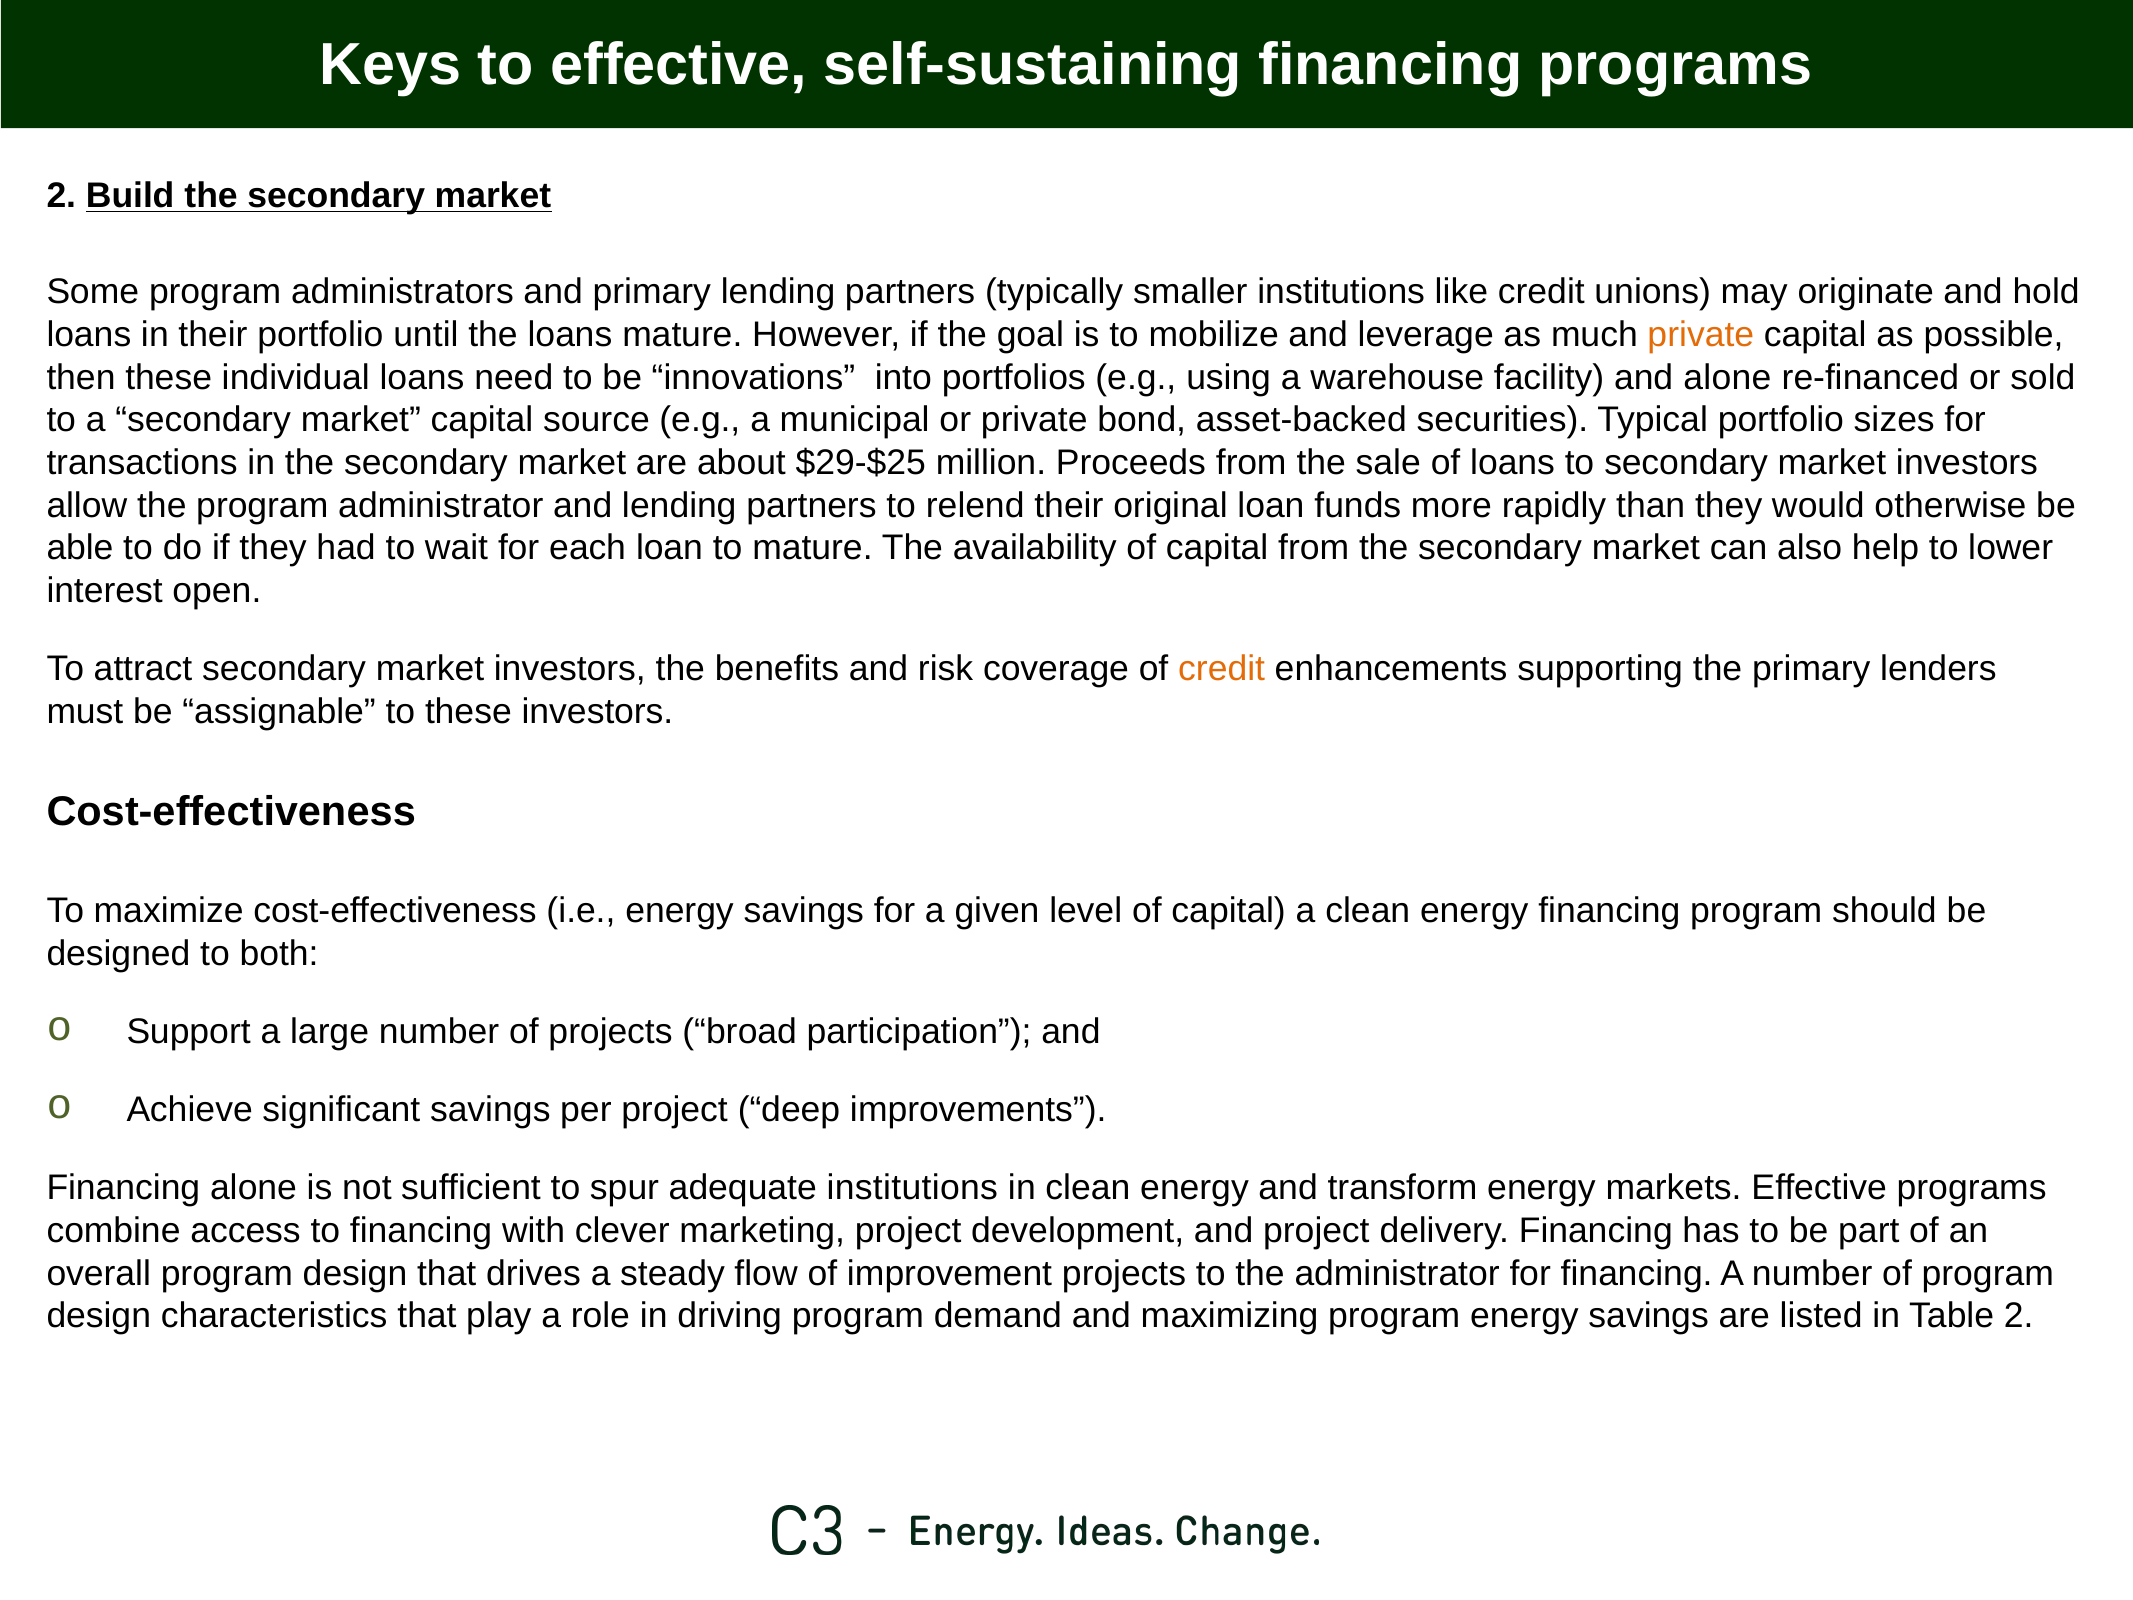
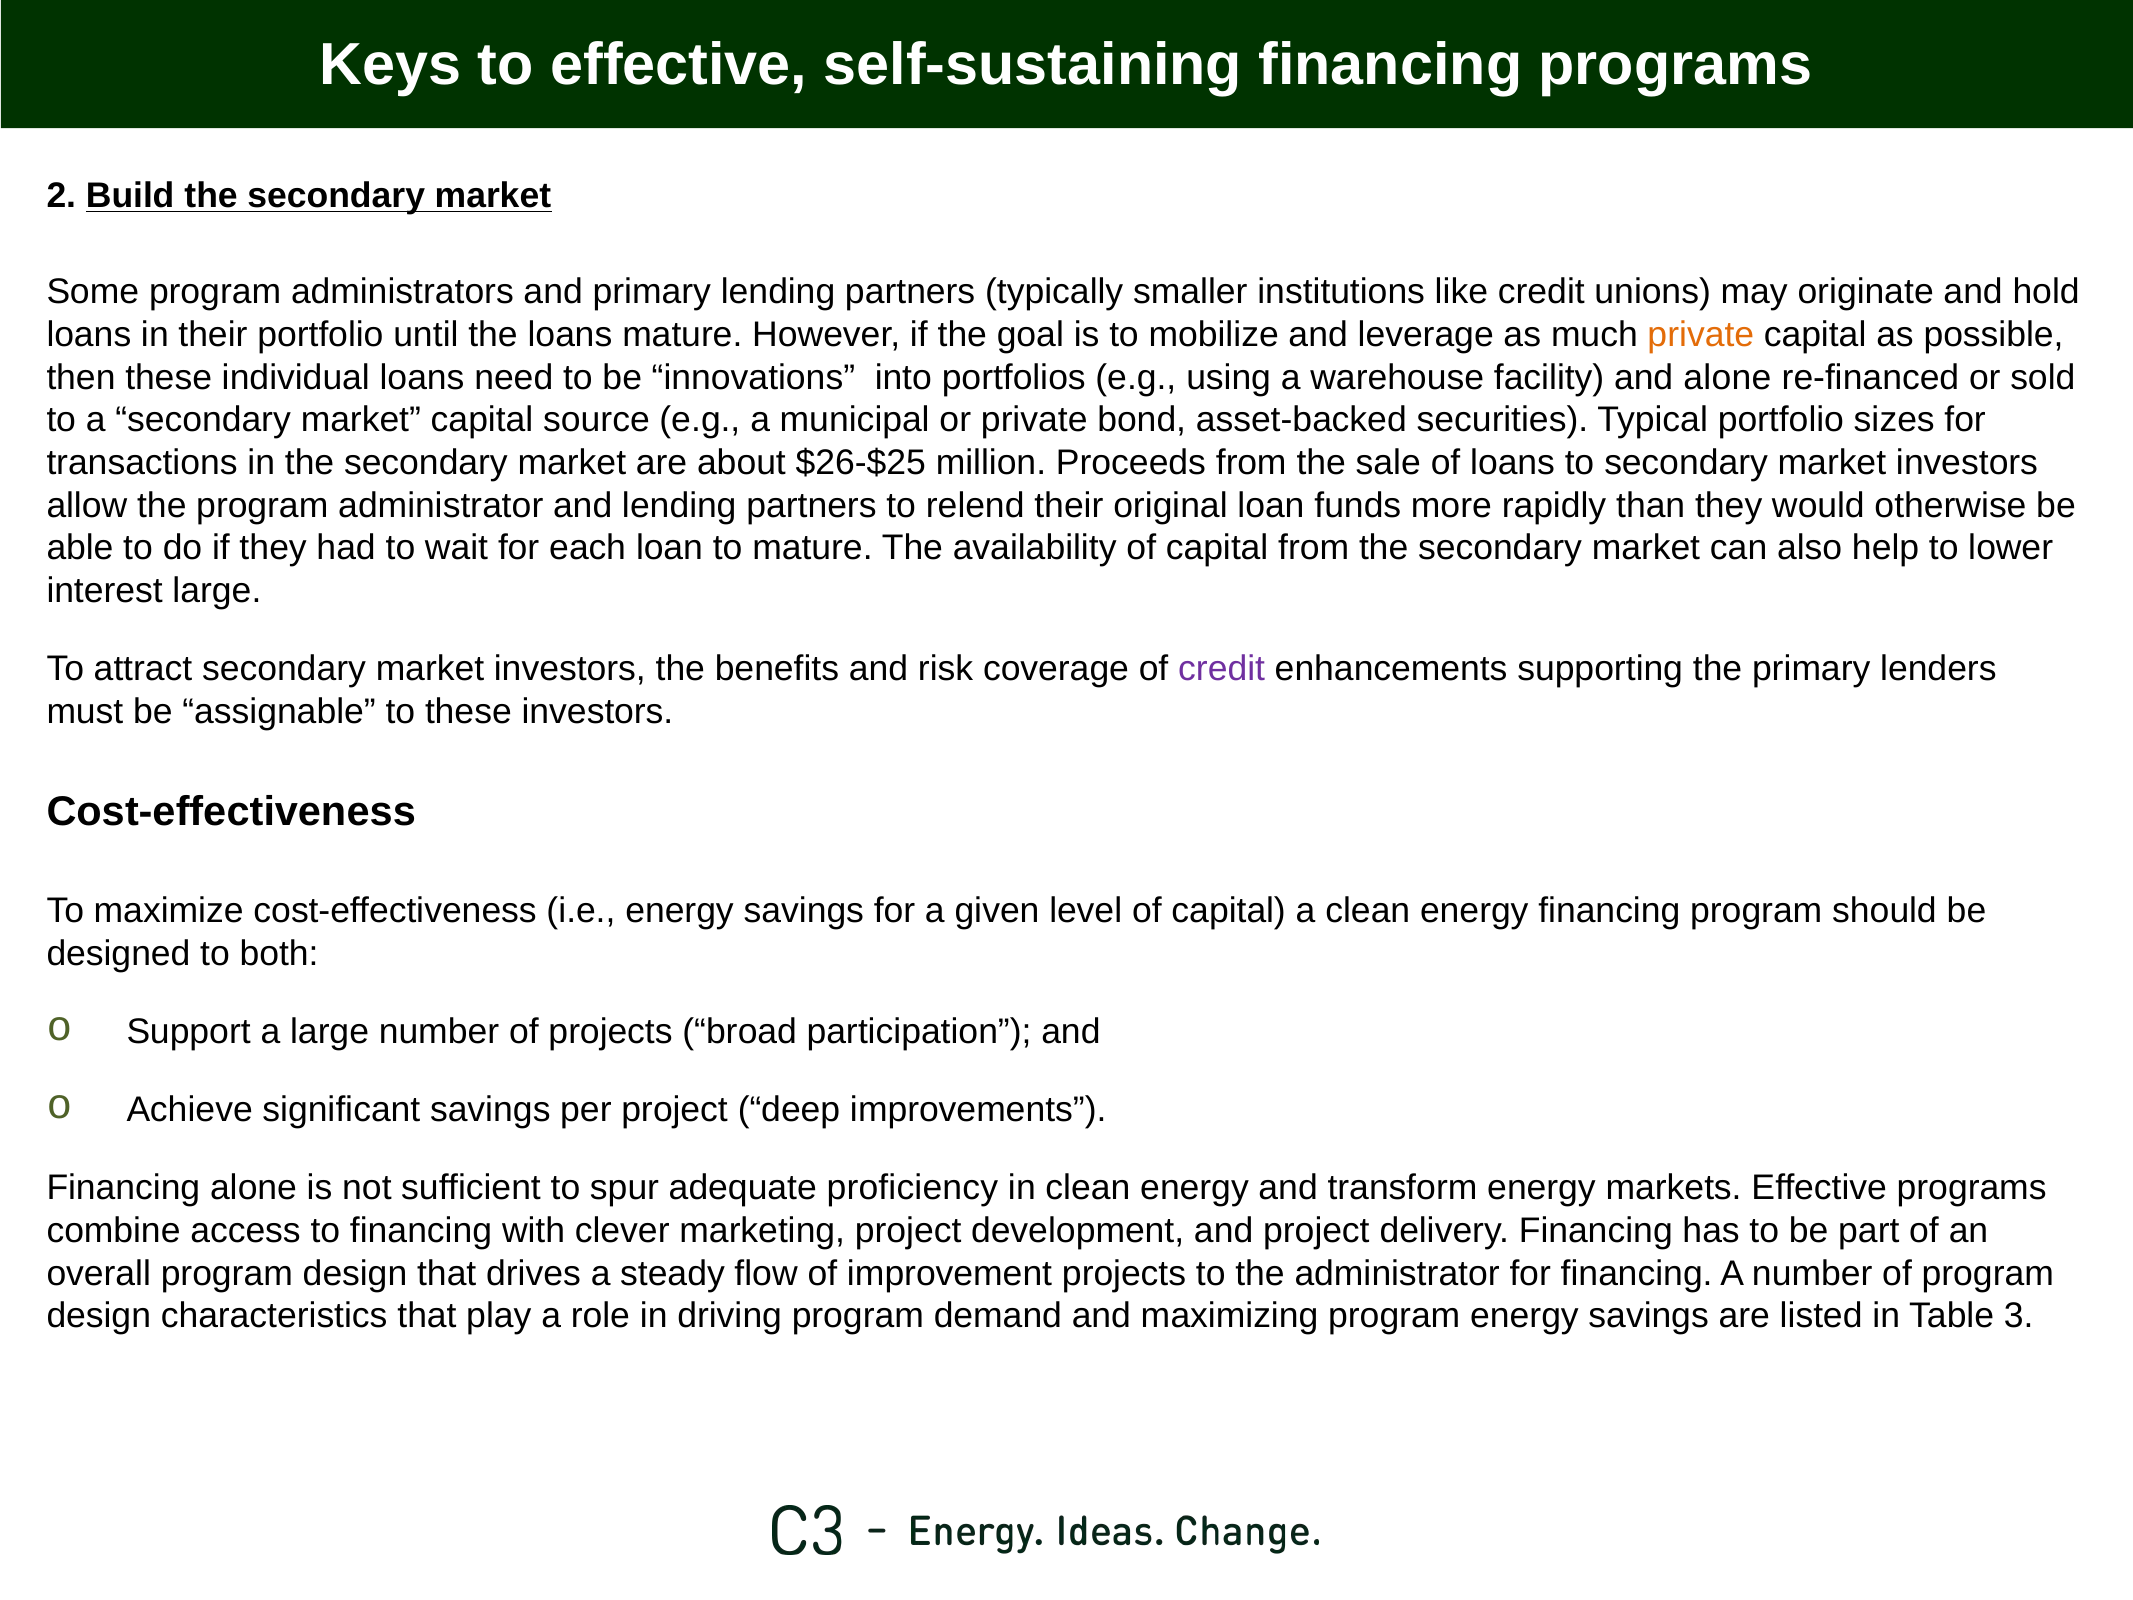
$29-$25: $29-$25 -> $26-$25 (861, 463)
interest open: open -> large (217, 591)
credit colour: orange -> purple (1222, 669)
adequate institutions: institutions -> proficiency (912, 1188)
Table 2: 2 -> 3 (2019, 1316)
